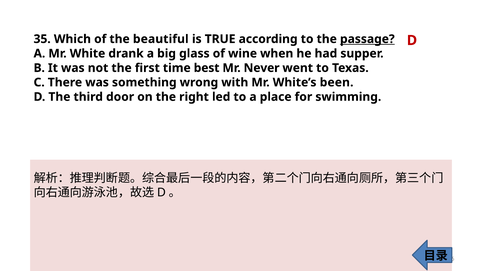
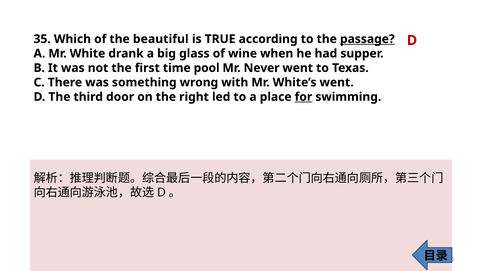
best: best -> pool (207, 68)
White’s been: been -> went (337, 82)
for underline: none -> present (303, 97)
